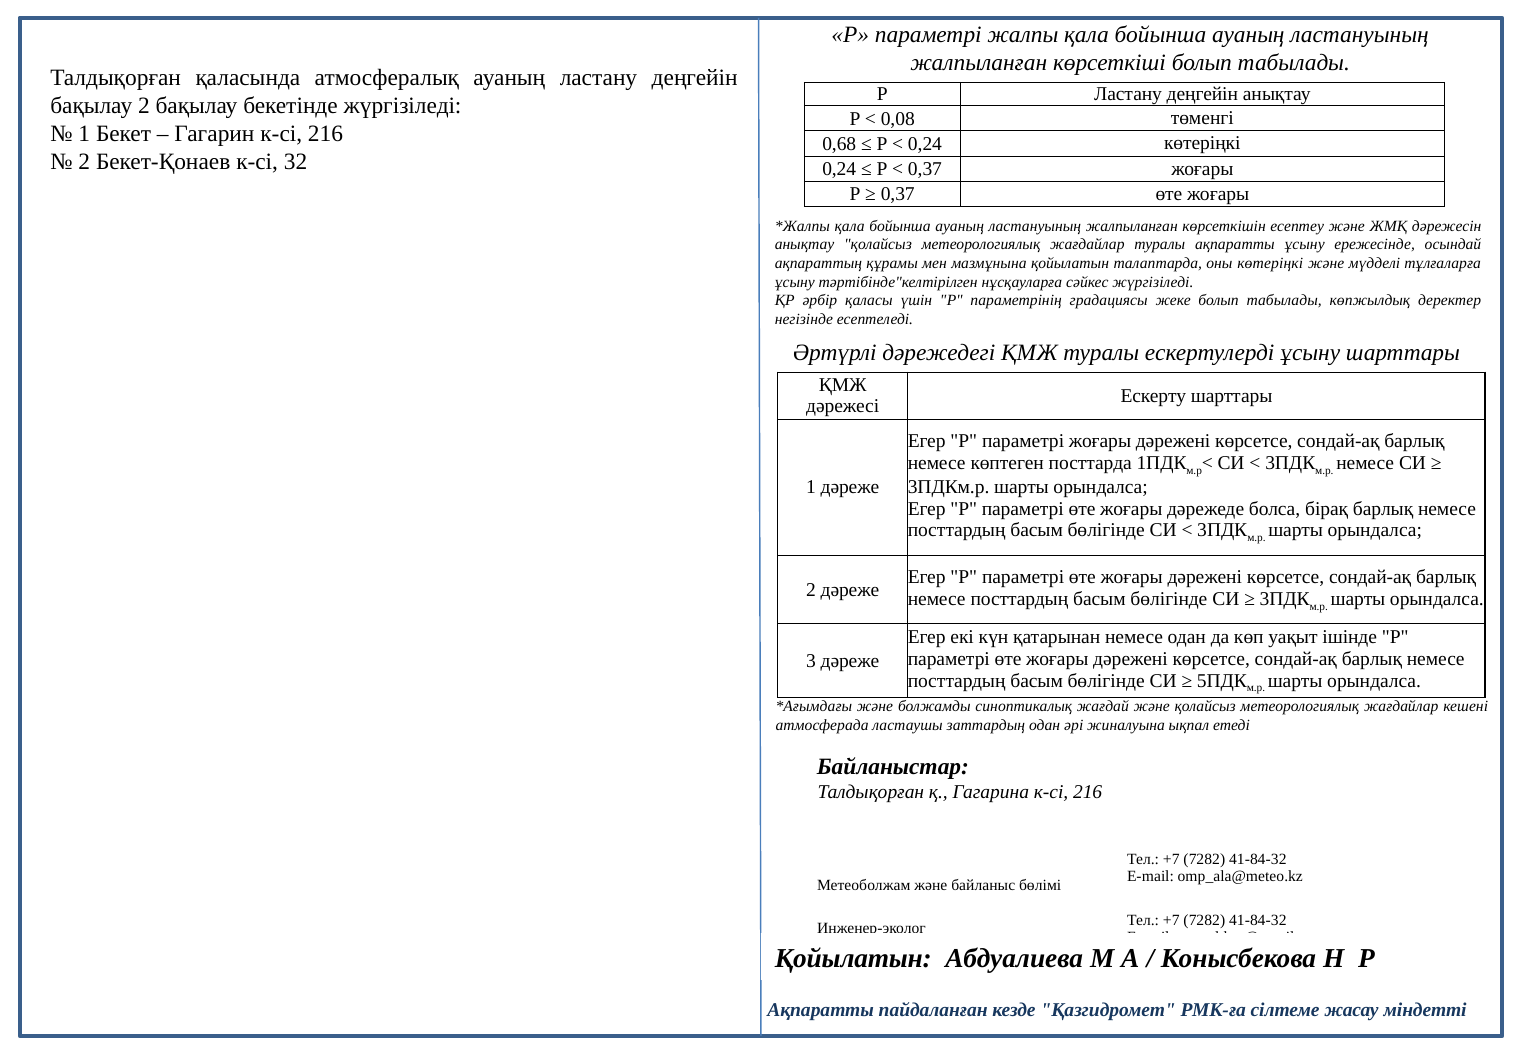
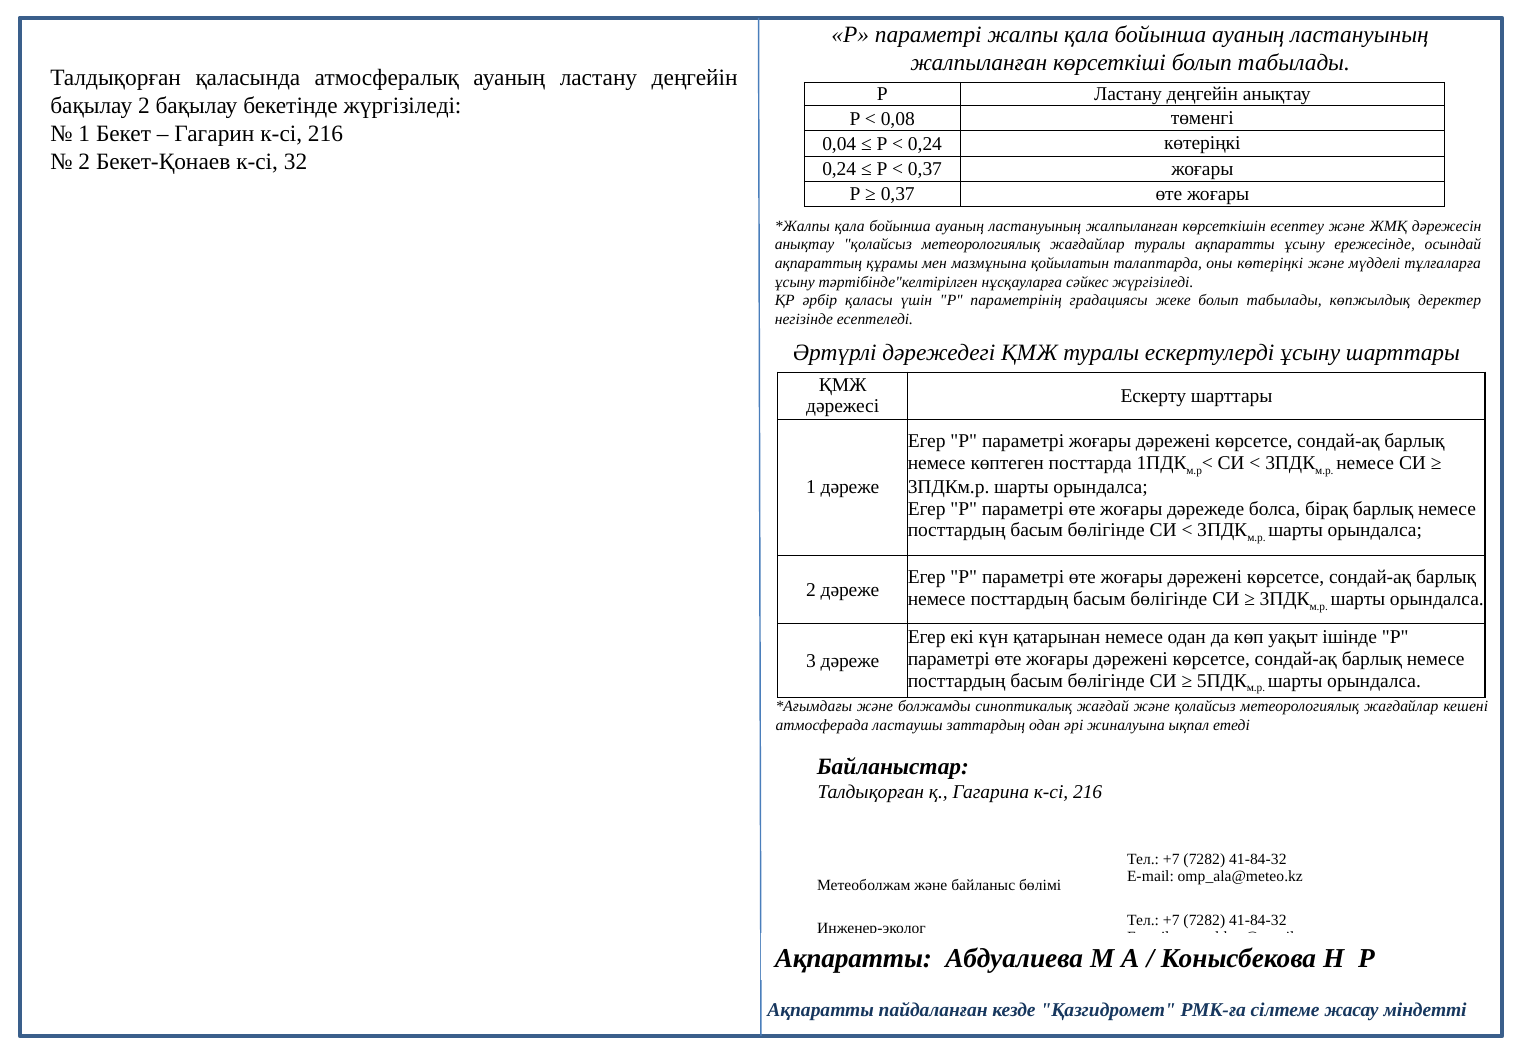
0,68: 0,68 -> 0,04 (839, 144)
Қойылатын: Қойылатын -> Ақпаратты (853, 958)
